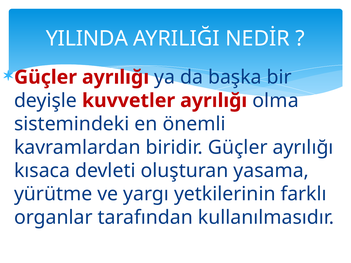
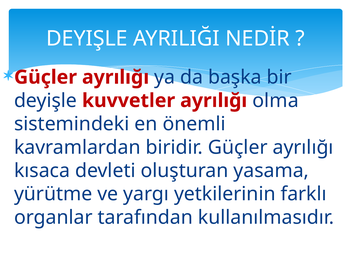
YILINDA: YILINDA -> DEYIŞLE (87, 39)
